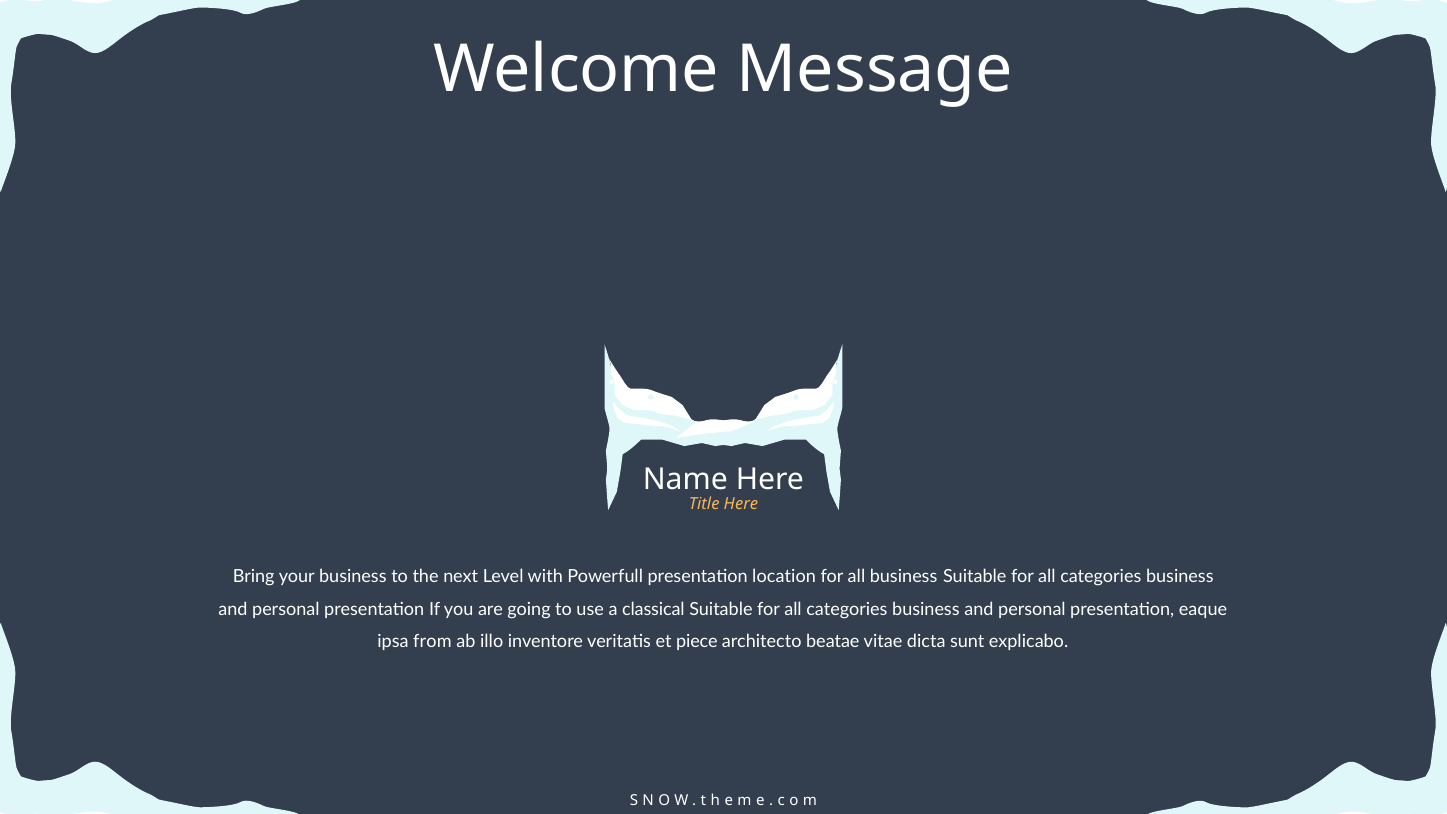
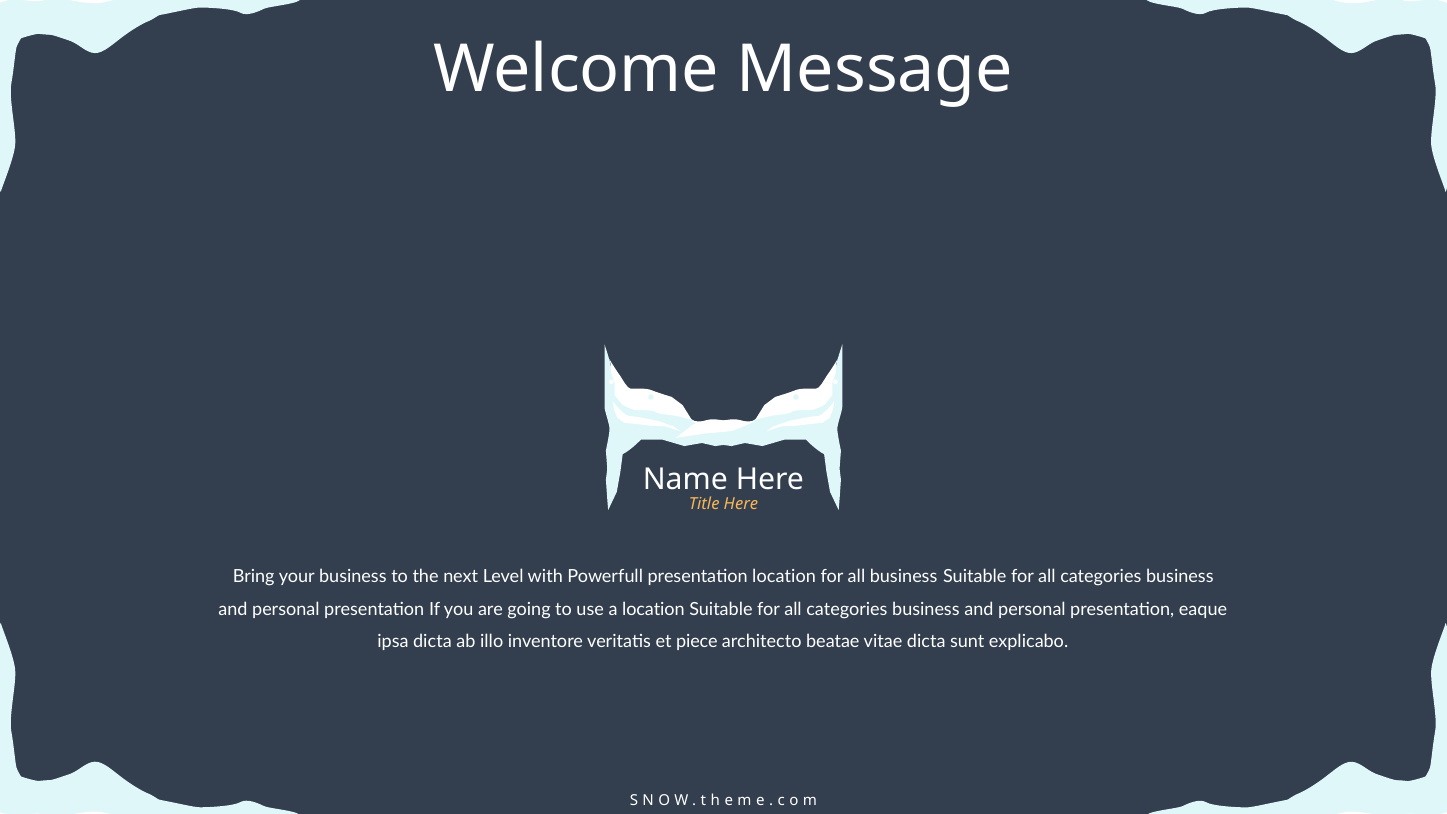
a classical: classical -> location (653, 609)
ipsa from: from -> dicta (432, 642)
